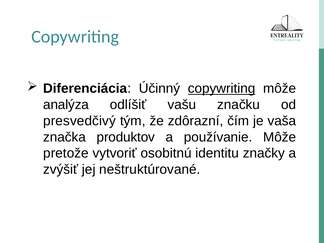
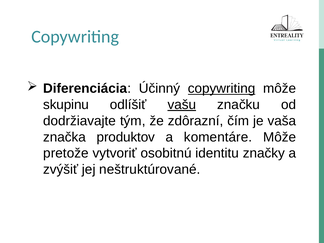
analýza: analýza -> skupinu (66, 105)
vašu underline: none -> present (182, 105)
presvedčivý: presvedčivý -> dodržiavajte (80, 121)
používanie: používanie -> komentáre (218, 137)
